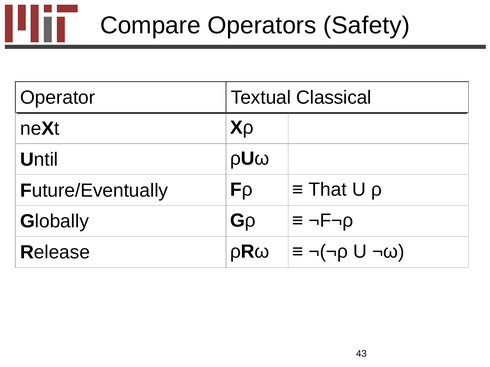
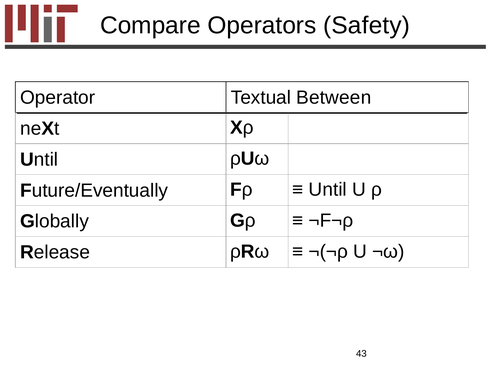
Classical: Classical -> Between (334, 98)
That: That -> Until (328, 190)
